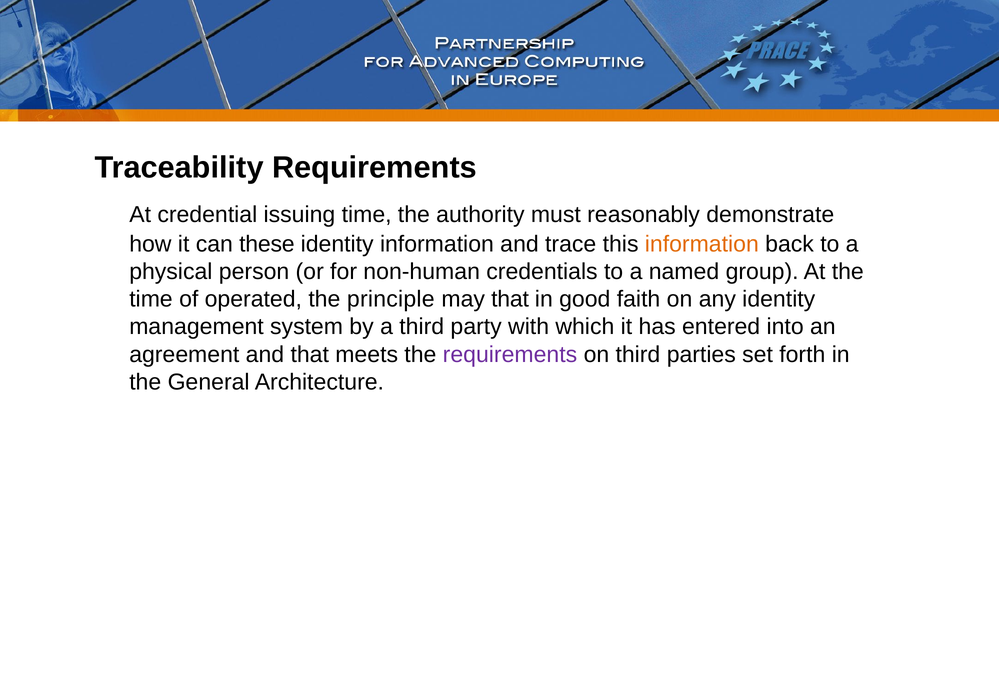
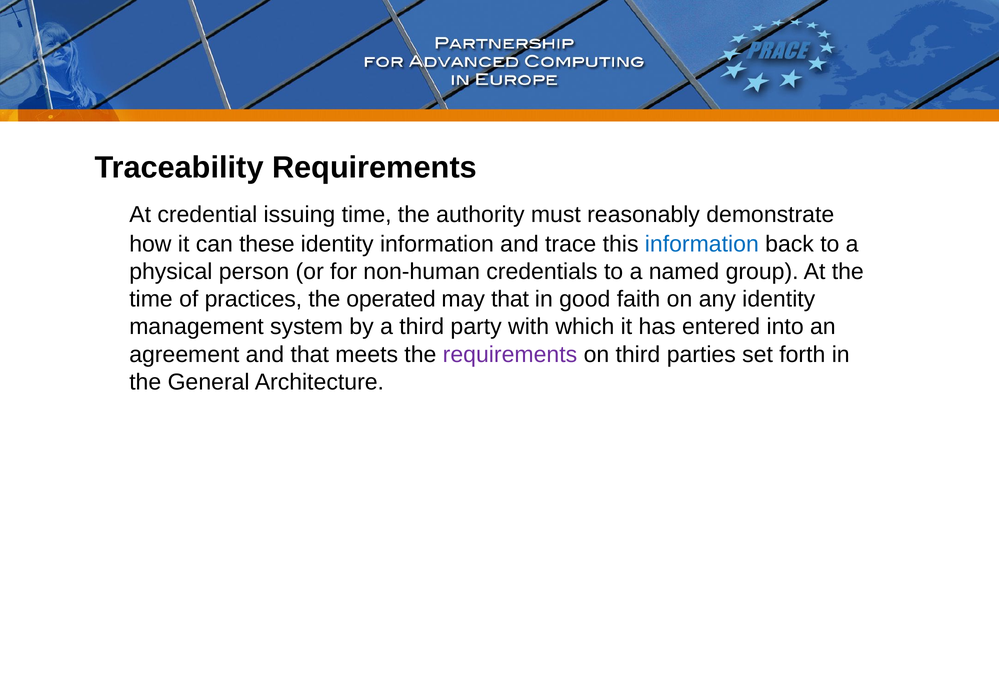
information colour: orange -> blue (702, 244)
operated: operated -> practices (253, 299)
principle: principle -> operated (391, 299)
